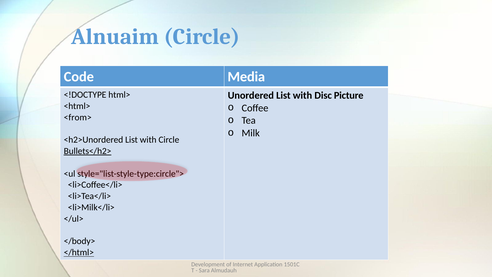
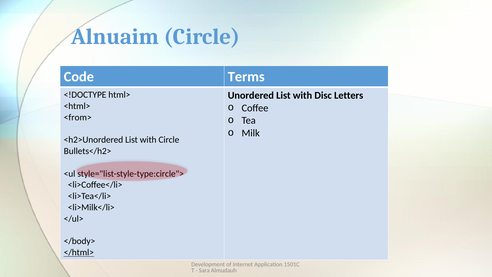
Media: Media -> Terms (246, 77)
Picture: Picture -> Letters (349, 95)
Bullets</h2> underline: present -> none (88, 151)
